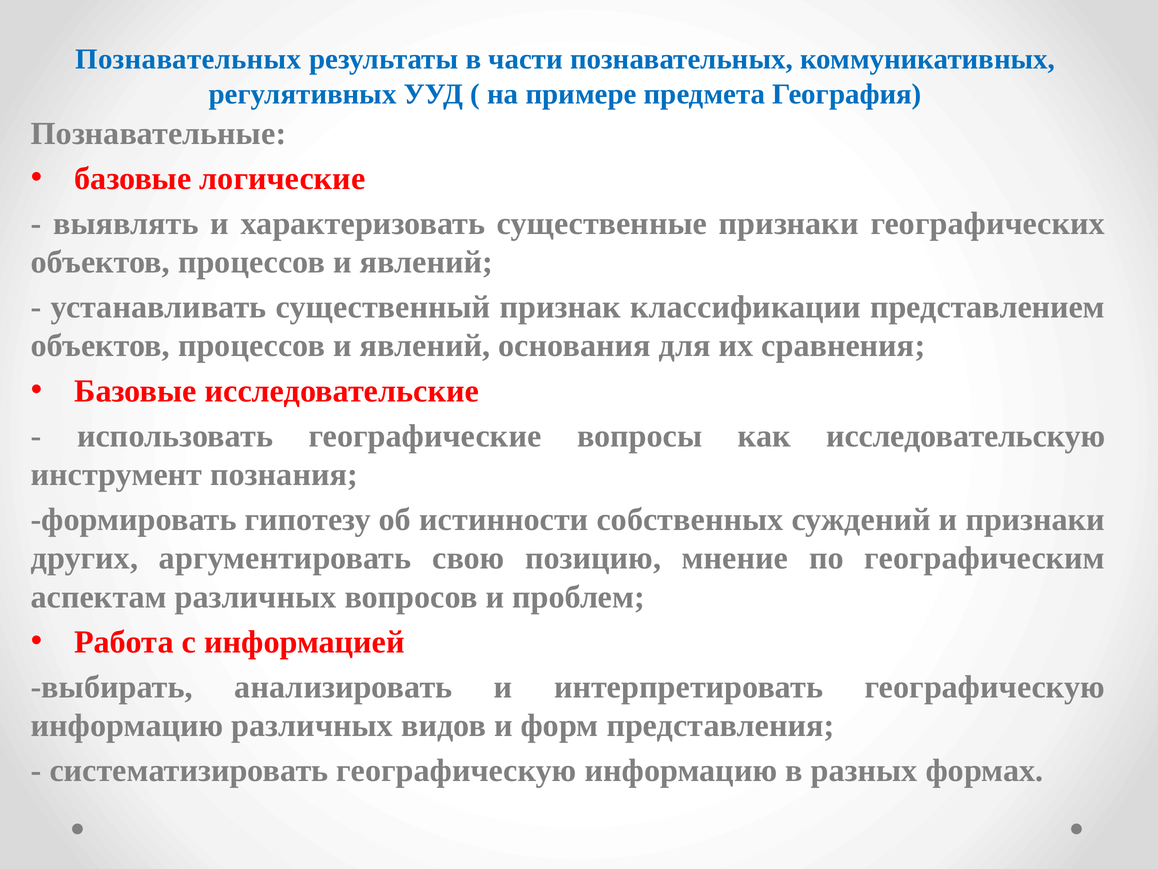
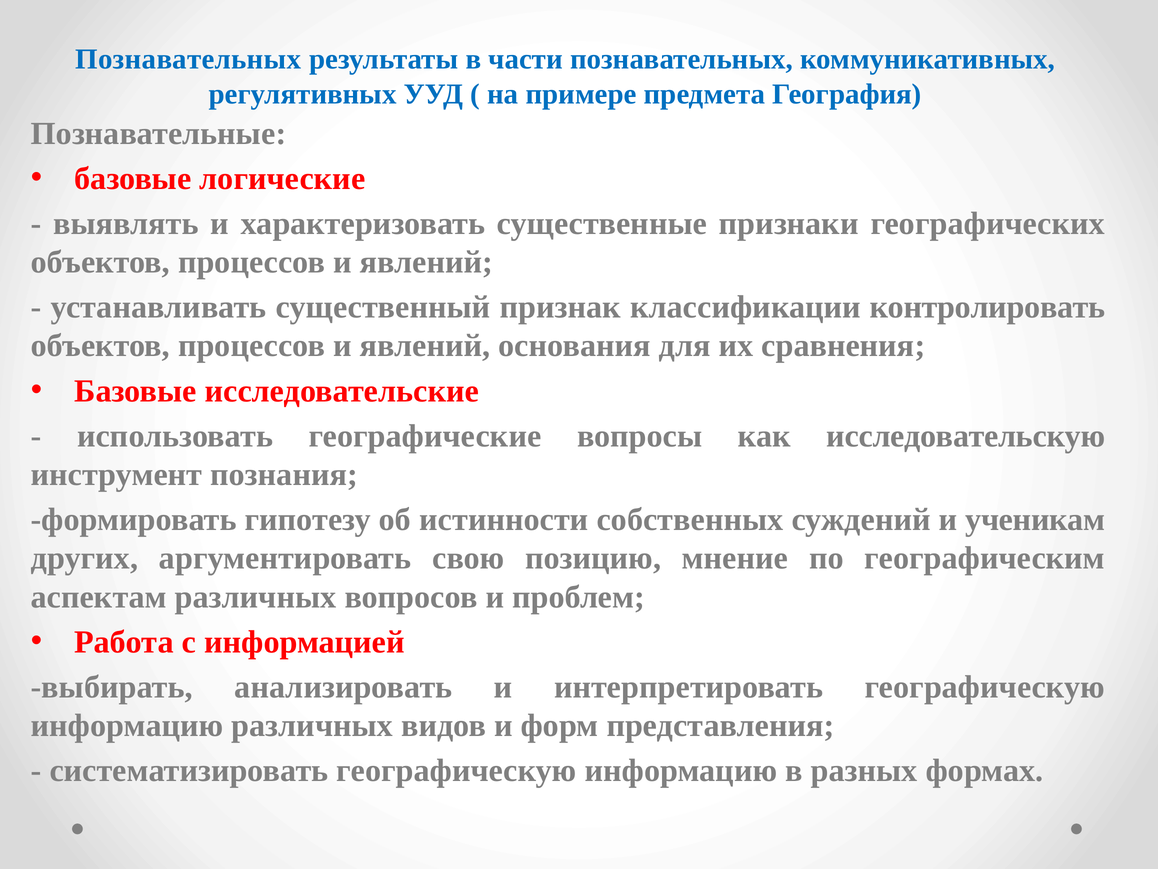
представлением: представлением -> контролировать (988, 307)
и признаки: признаки -> ученикам (1035, 519)
